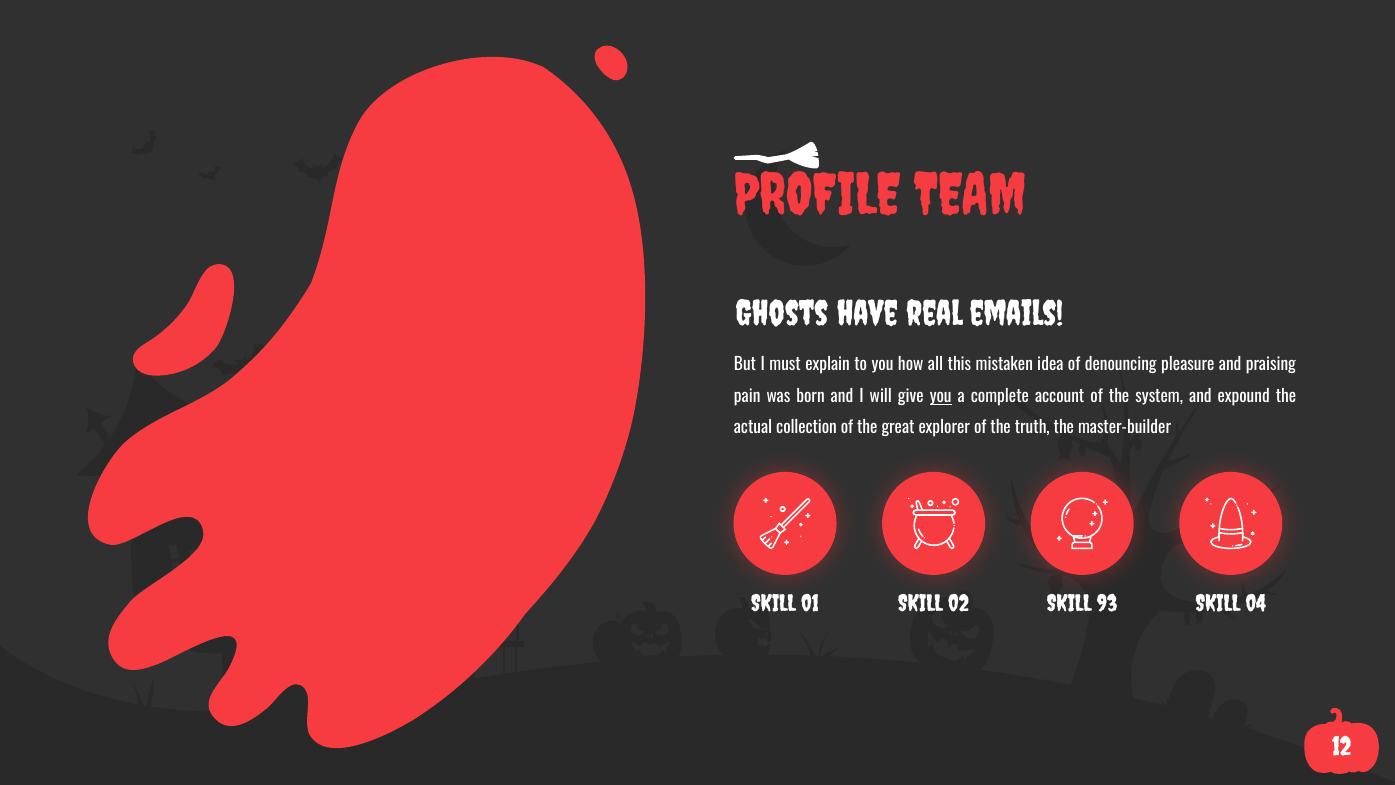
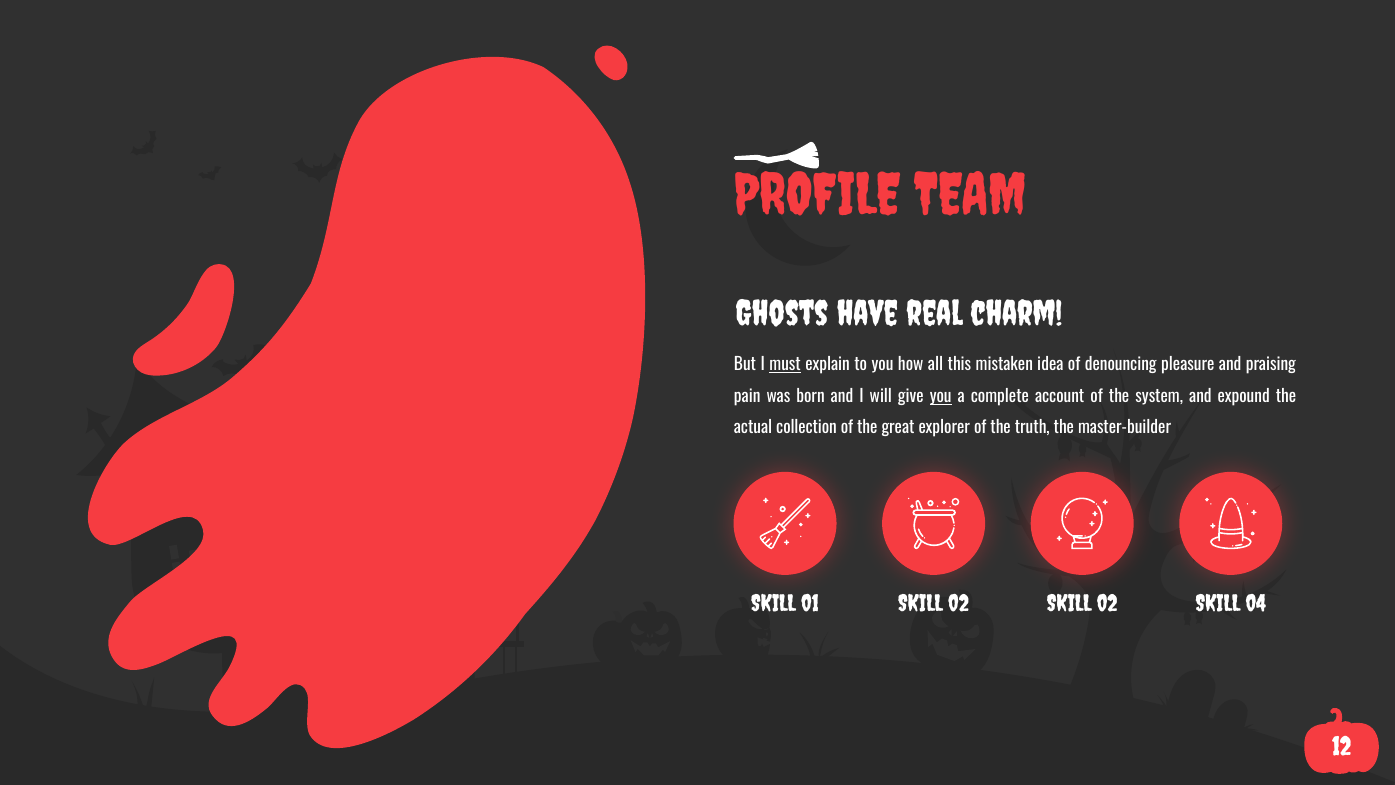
emails: emails -> charm (1016, 313)
must underline: none -> present (785, 365)
02 SKILL 93: 93 -> 02 (1107, 604)
